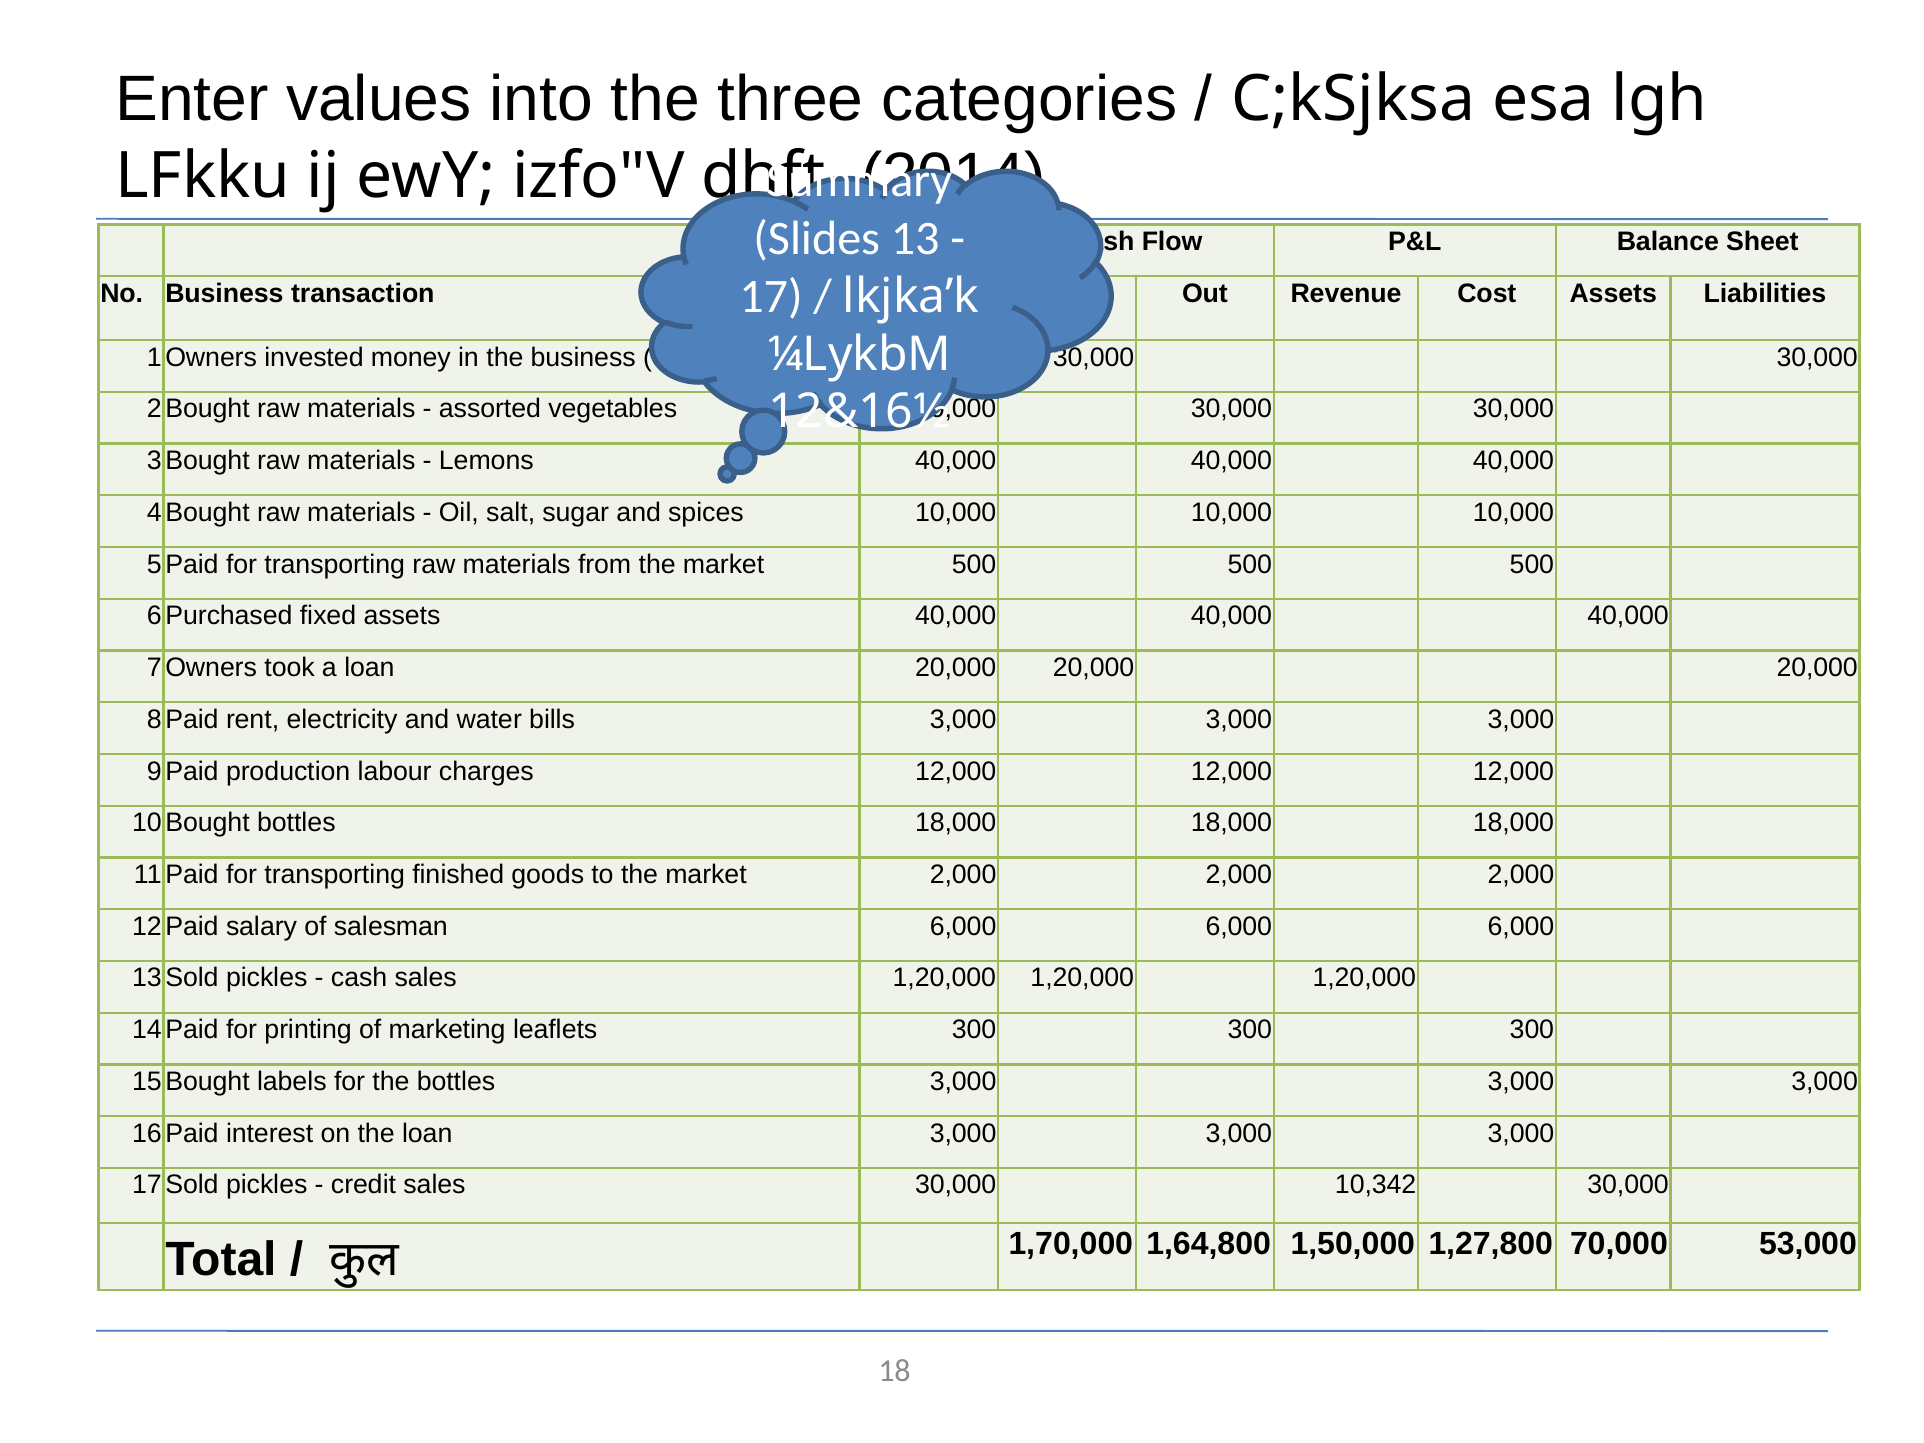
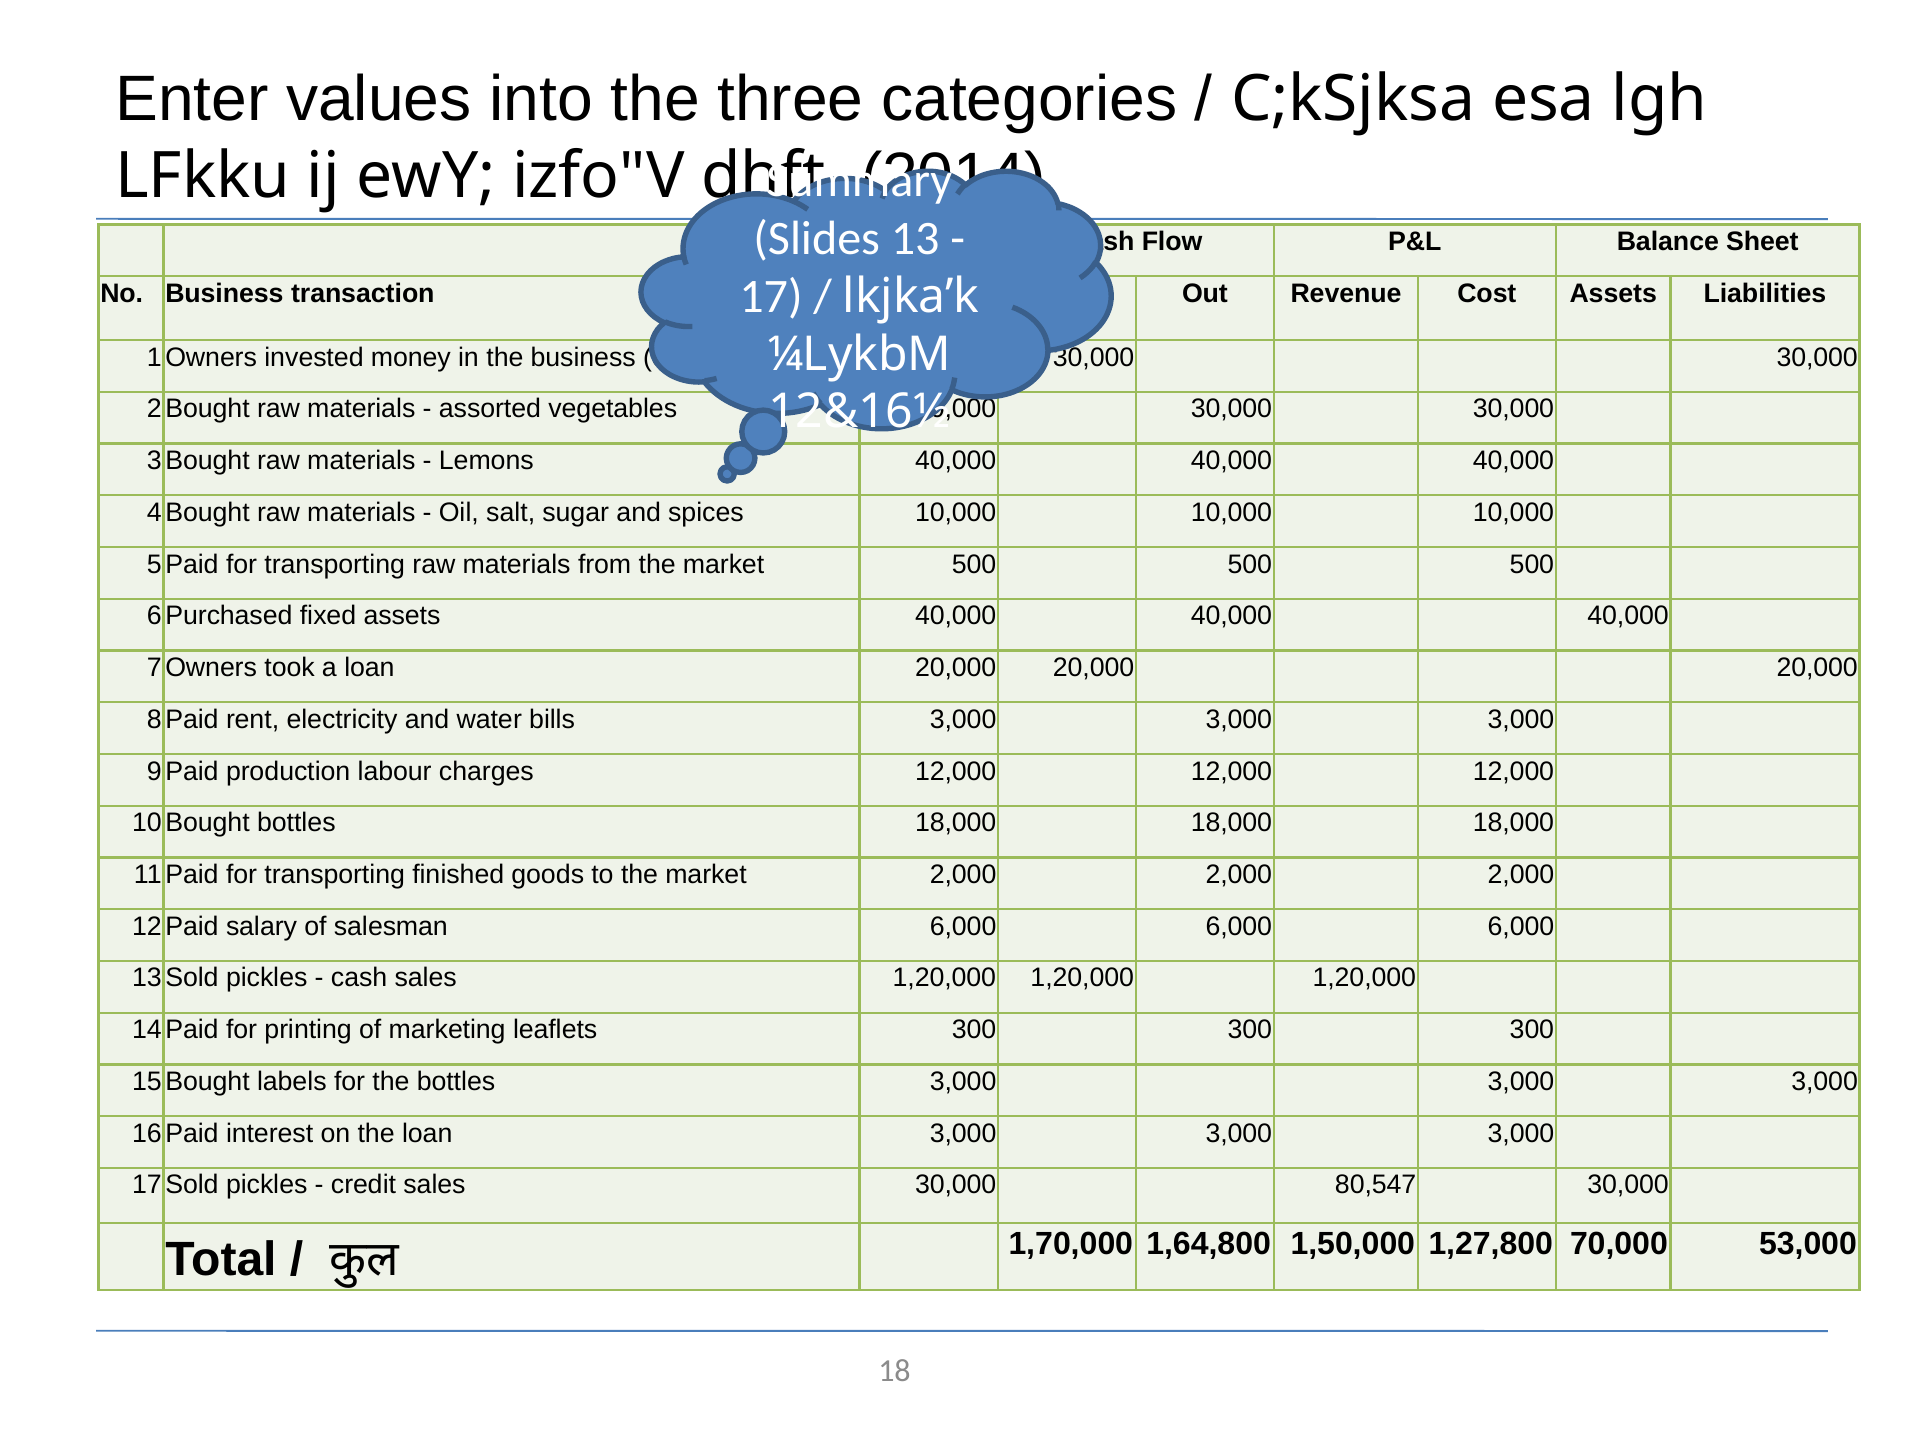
10,342: 10,342 -> 80,547 (1376, 1185)
